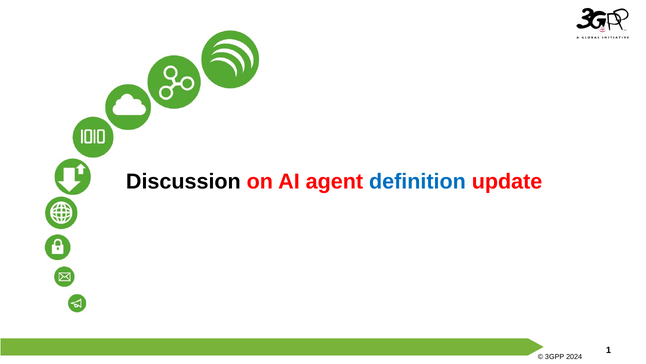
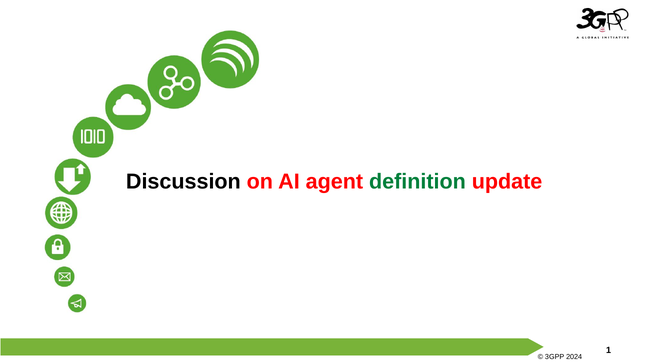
definition colour: blue -> green (417, 181)
